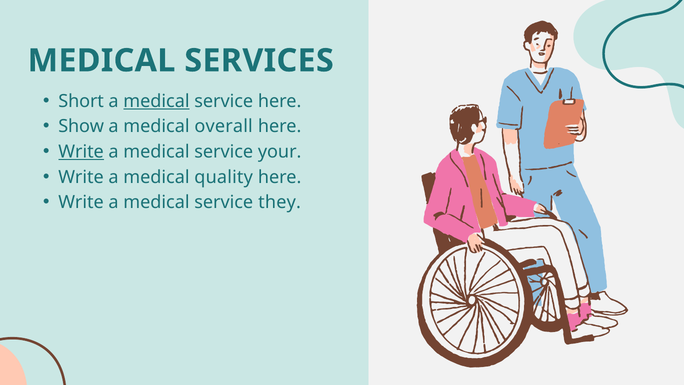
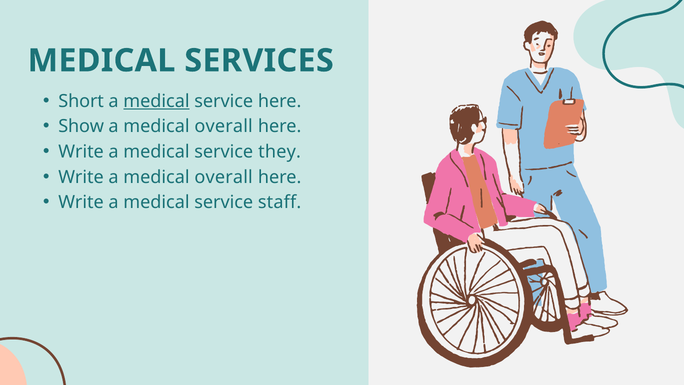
Write underline: present -> none (81, 152)
your: your -> they (280, 152)
Write a medical quality: quality -> overall (224, 177)
they: they -> staff (280, 202)
